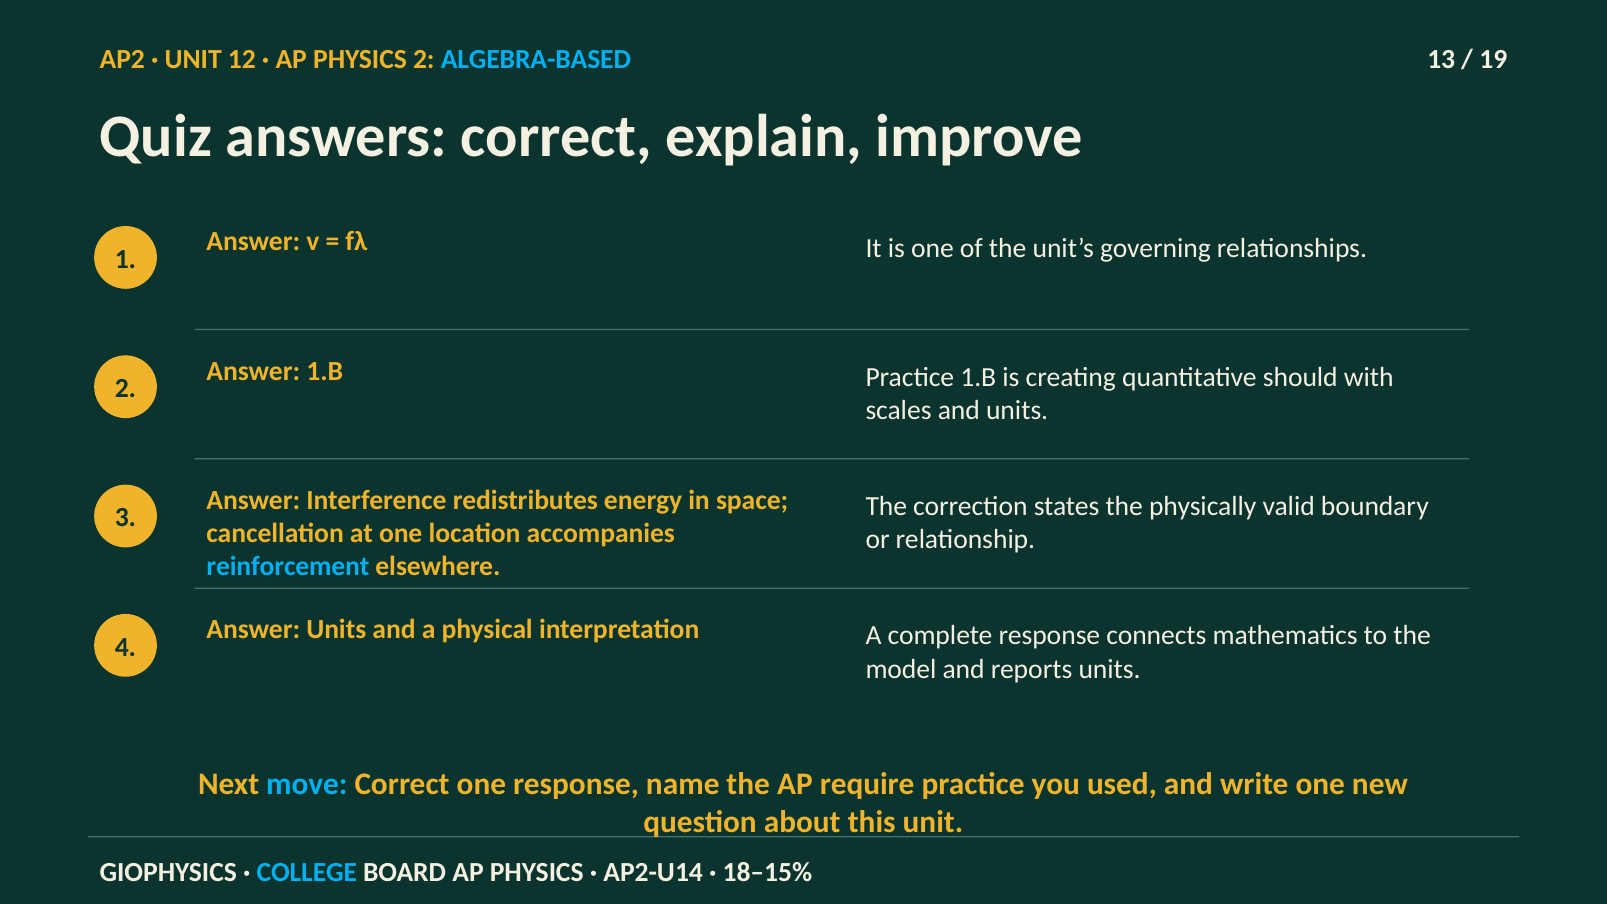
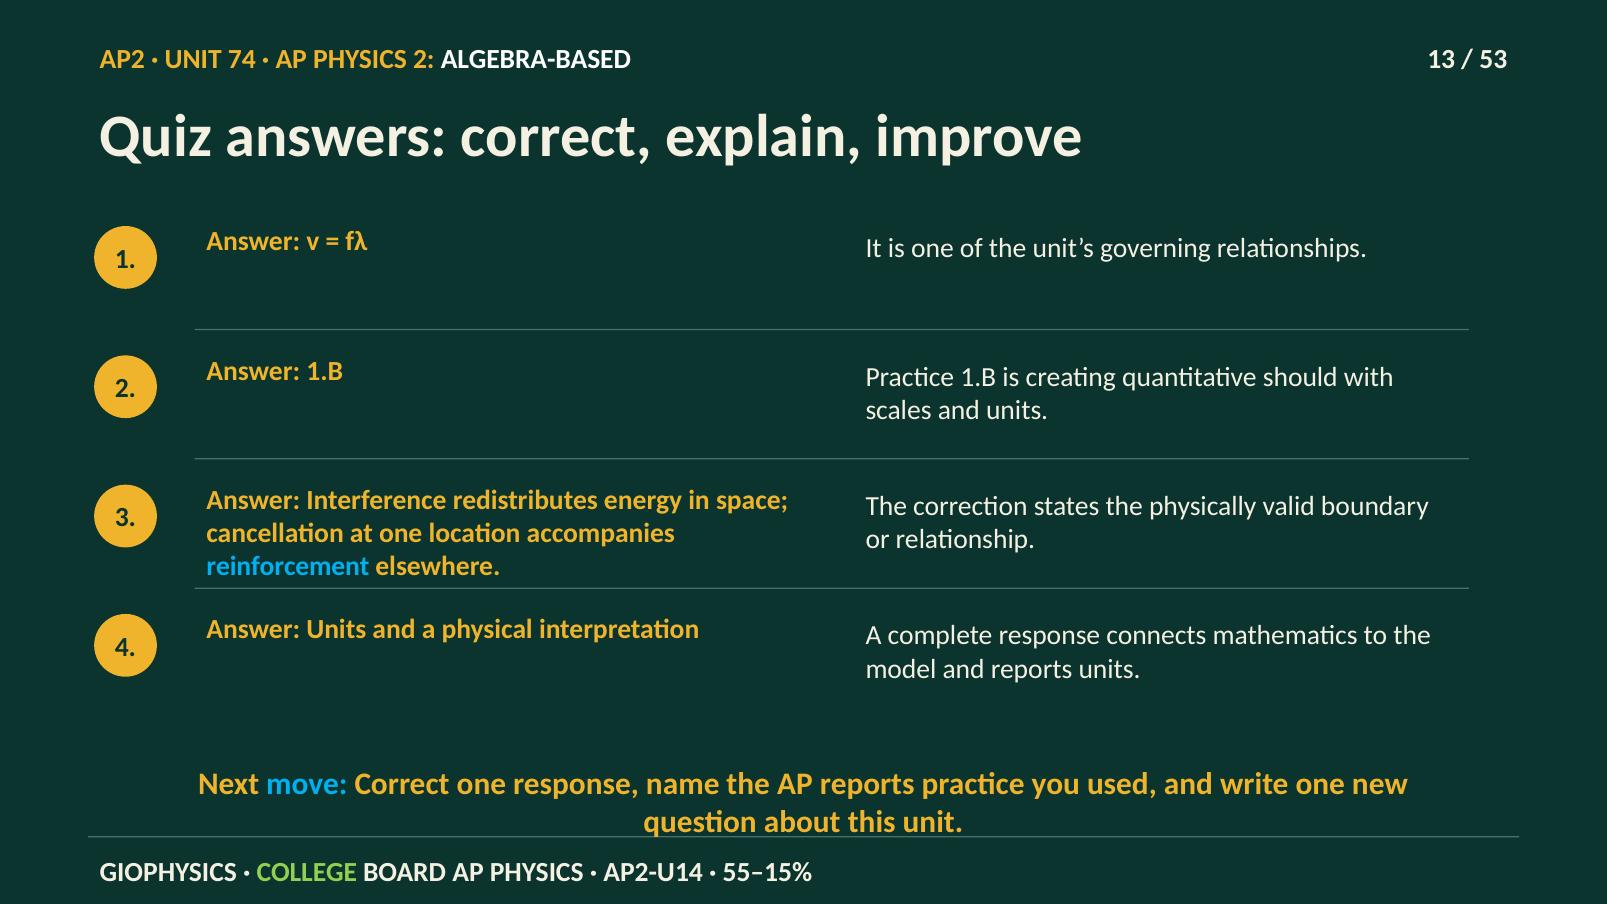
12: 12 -> 74 (242, 60)
ALGEBRA-BASED colour: light blue -> white (536, 60)
19: 19 -> 53 (1493, 60)
AP require: require -> reports (867, 784)
COLLEGE colour: light blue -> light green (307, 872)
18–15%: 18–15% -> 55–15% (767, 872)
